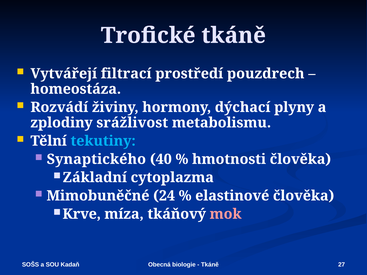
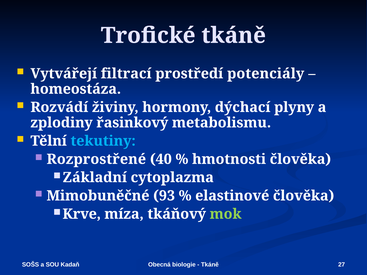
pouzdrech: pouzdrech -> potenciály (266, 74)
srážlivost: srážlivost -> řasinkový (132, 123)
Synaptického: Synaptického -> Rozprostřené (96, 159)
24: 24 -> 93 (164, 196)
mok colour: pink -> light green (226, 214)
